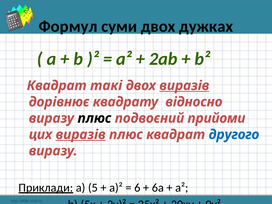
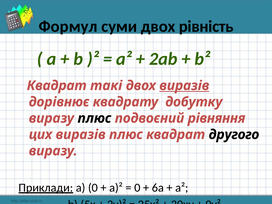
дужках: дужках -> рівність (206, 26)
відносно: відносно -> добутку (194, 102)
прийоми: прийоми -> рівняння (216, 118)
виразів underline: present -> none (81, 135)
другого colour: blue -> black (234, 135)
a 5: 5 -> 0 (93, 188)
6: 6 -> 0 (137, 188)
